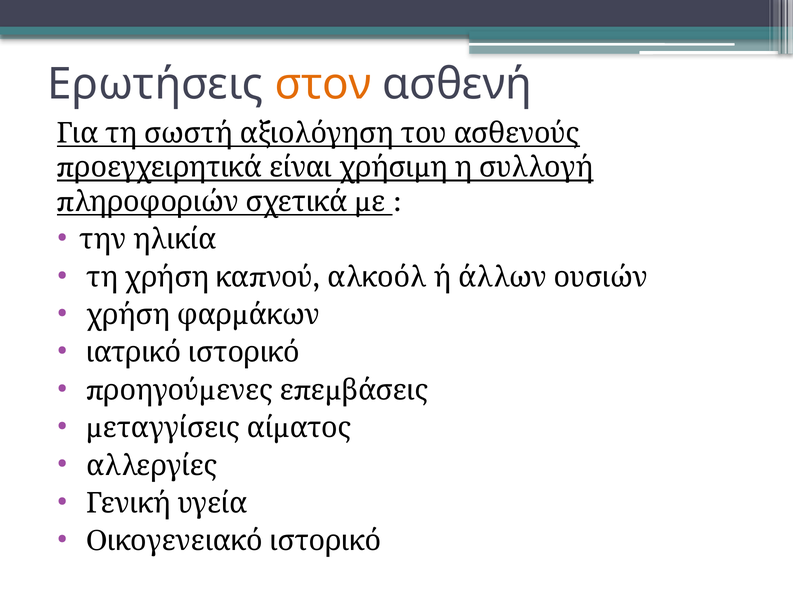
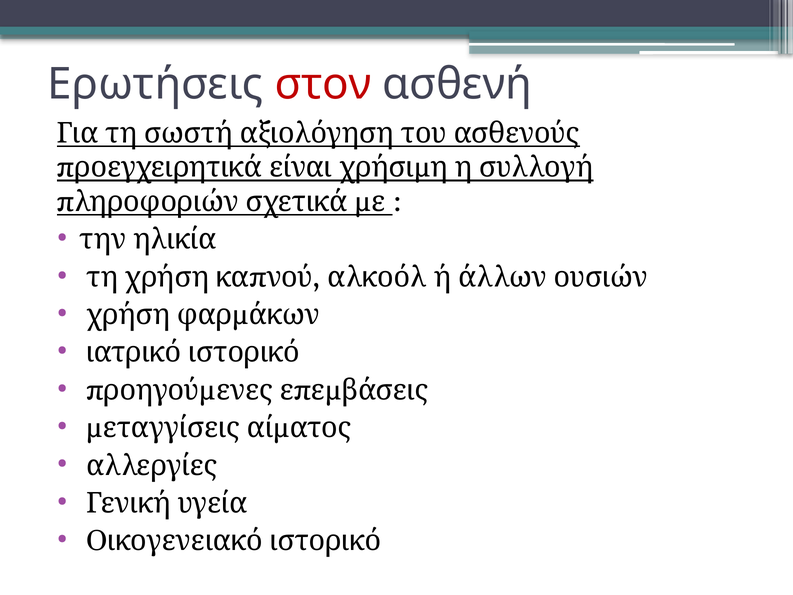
στον colour: orange -> red (323, 84)
